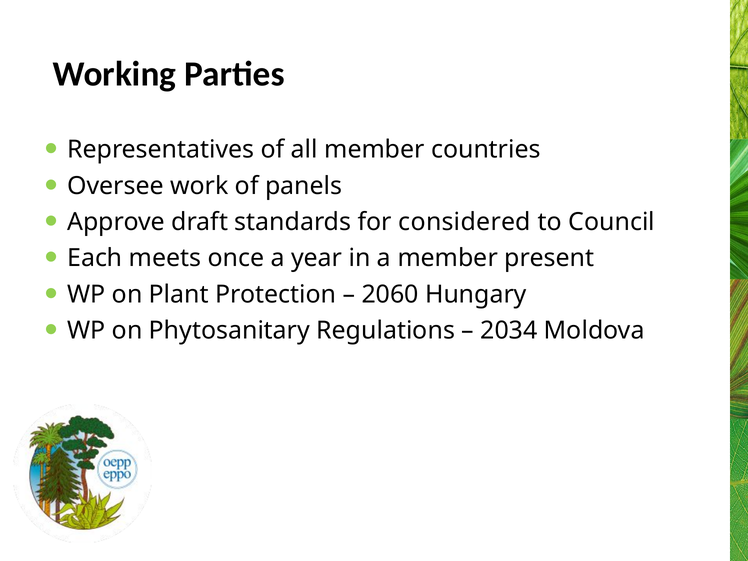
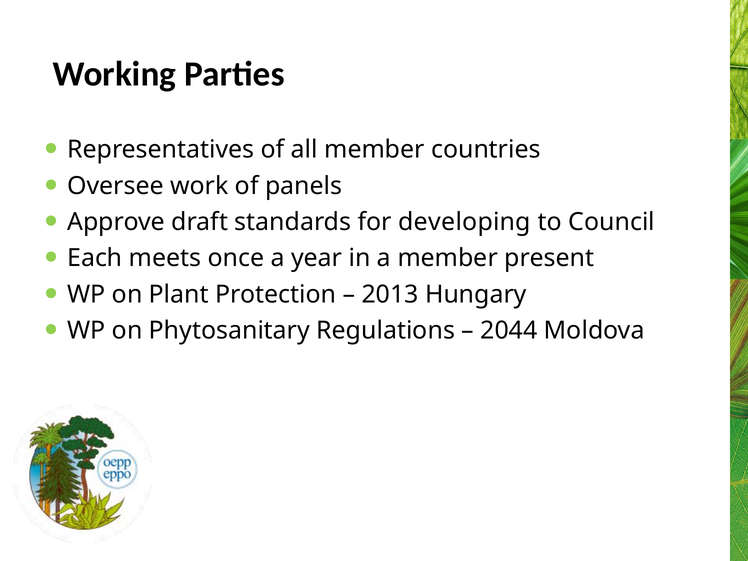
considered: considered -> developing (465, 222)
2060: 2060 -> 2013 (390, 294)
2034: 2034 -> 2044 (509, 330)
